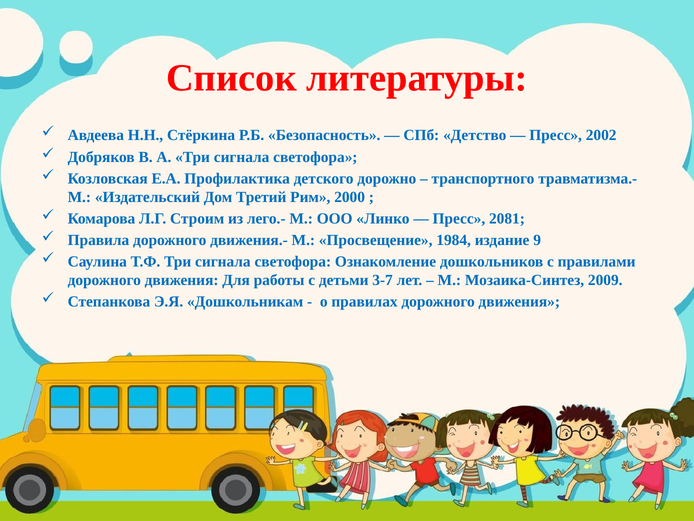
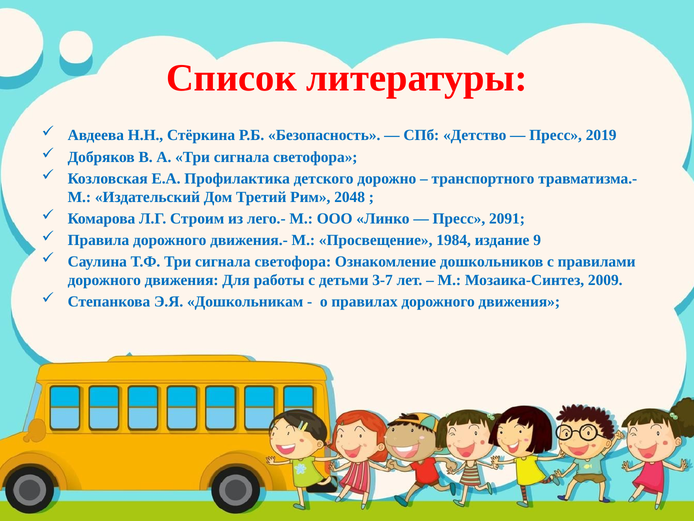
2002: 2002 -> 2019 (601, 135)
2000: 2000 -> 2048 (350, 197)
2081: 2081 -> 2091 (507, 218)
